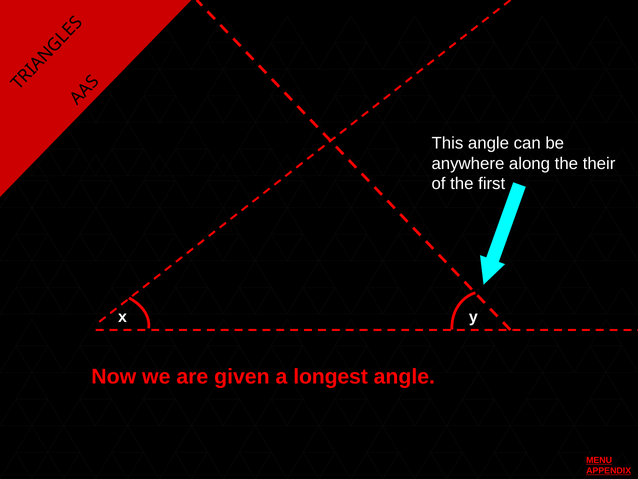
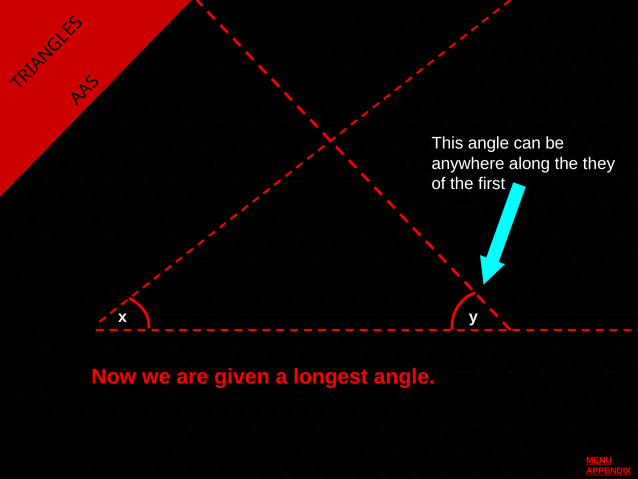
their: their -> they (599, 163)
